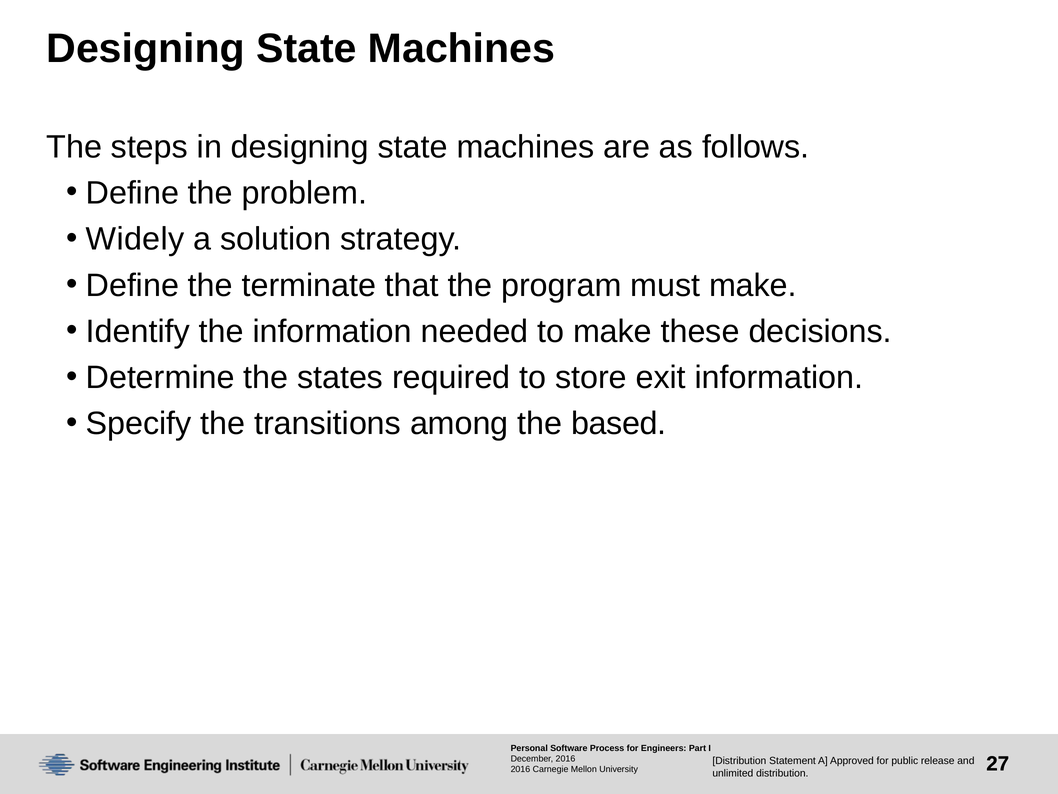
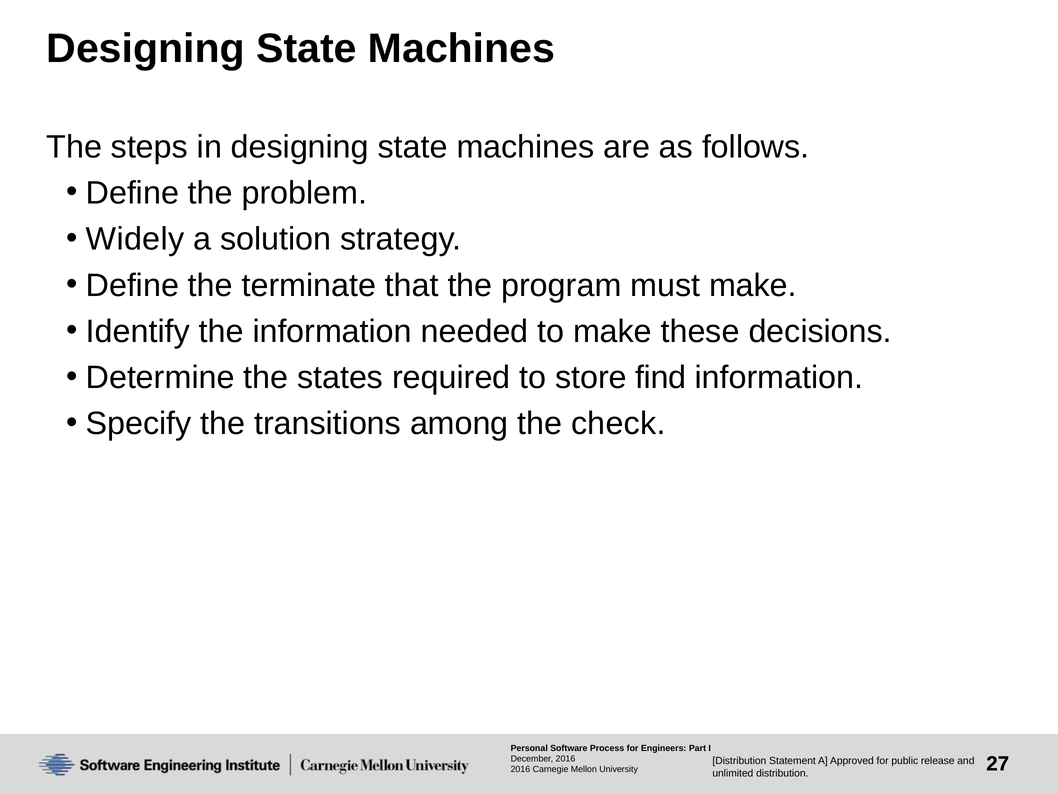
exit: exit -> find (661, 377)
based: based -> check (618, 423)
